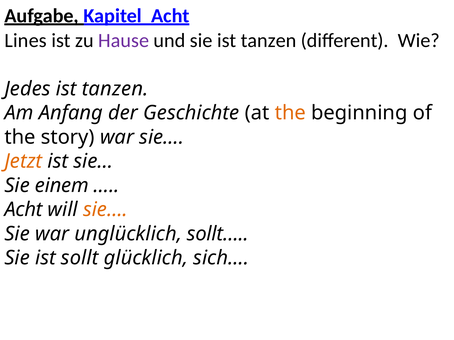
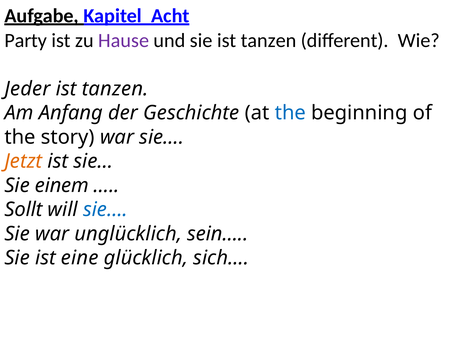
Lines: Lines -> Party (26, 40)
Jedes: Jedes -> Jeder (27, 89)
the colour: orange -> blue (290, 113)
Acht: Acht -> Sollt (23, 210)
sie… colour: orange -> blue (105, 210)
sollt…: sollt… -> sein… (218, 234)
sollt: sollt -> eine (80, 258)
